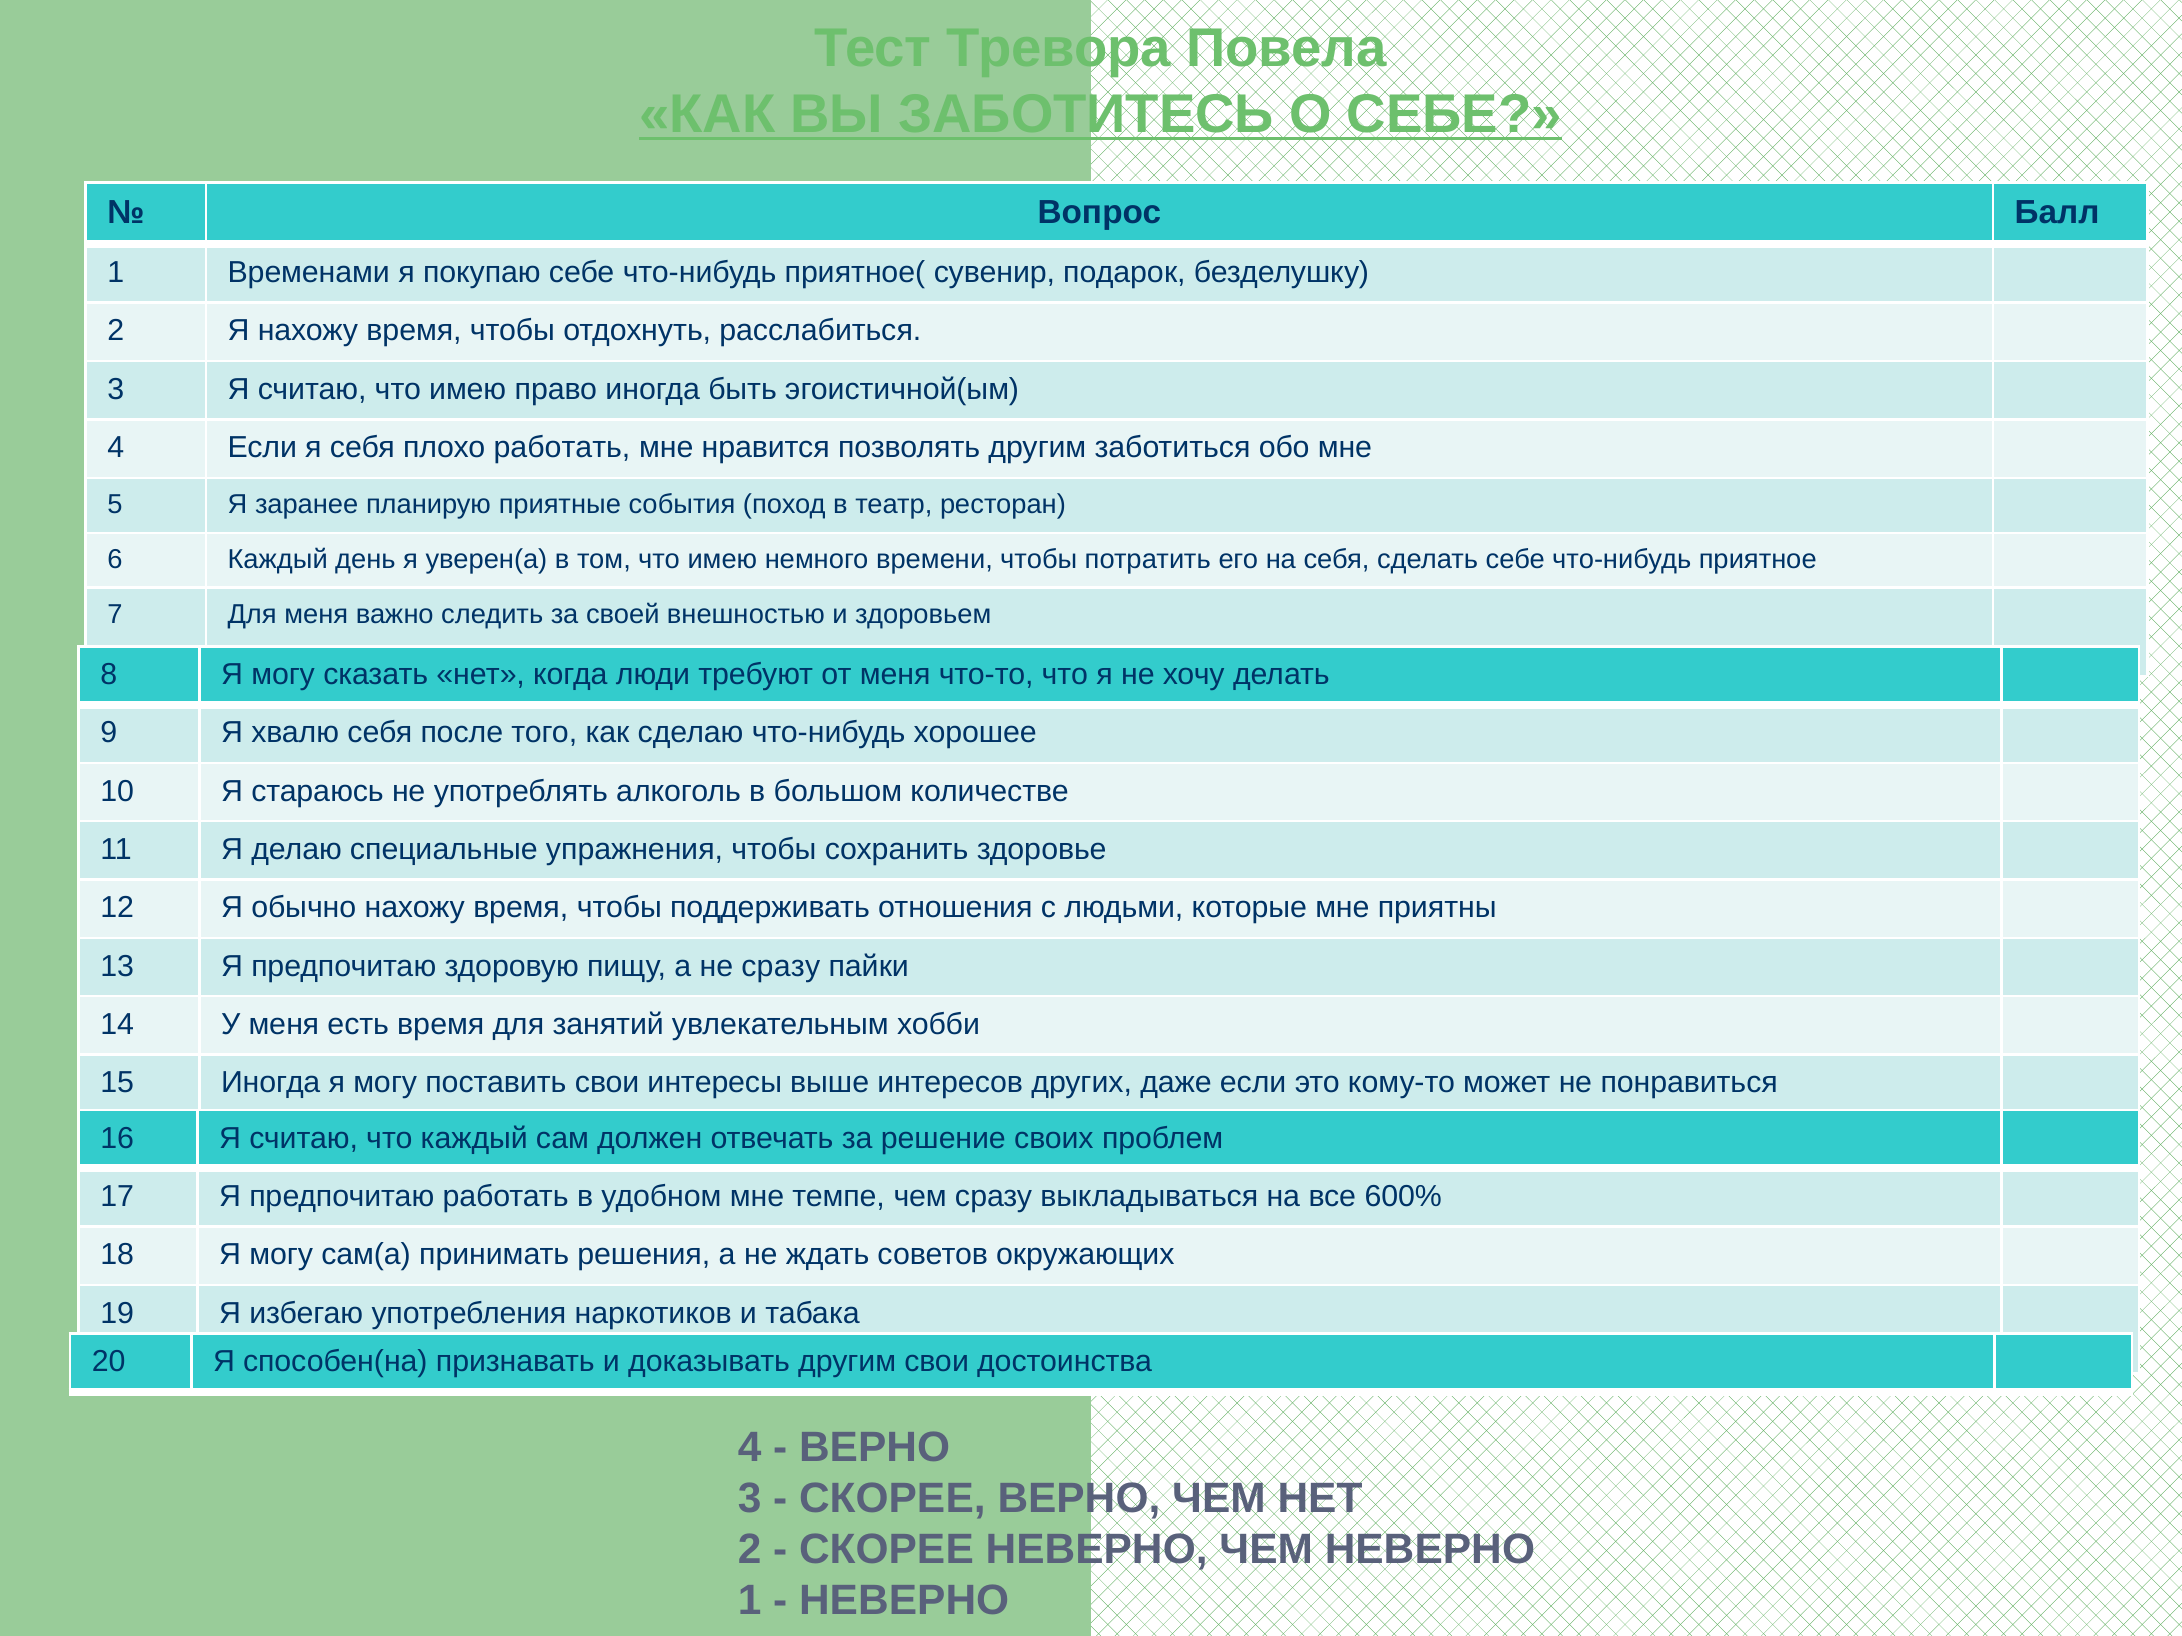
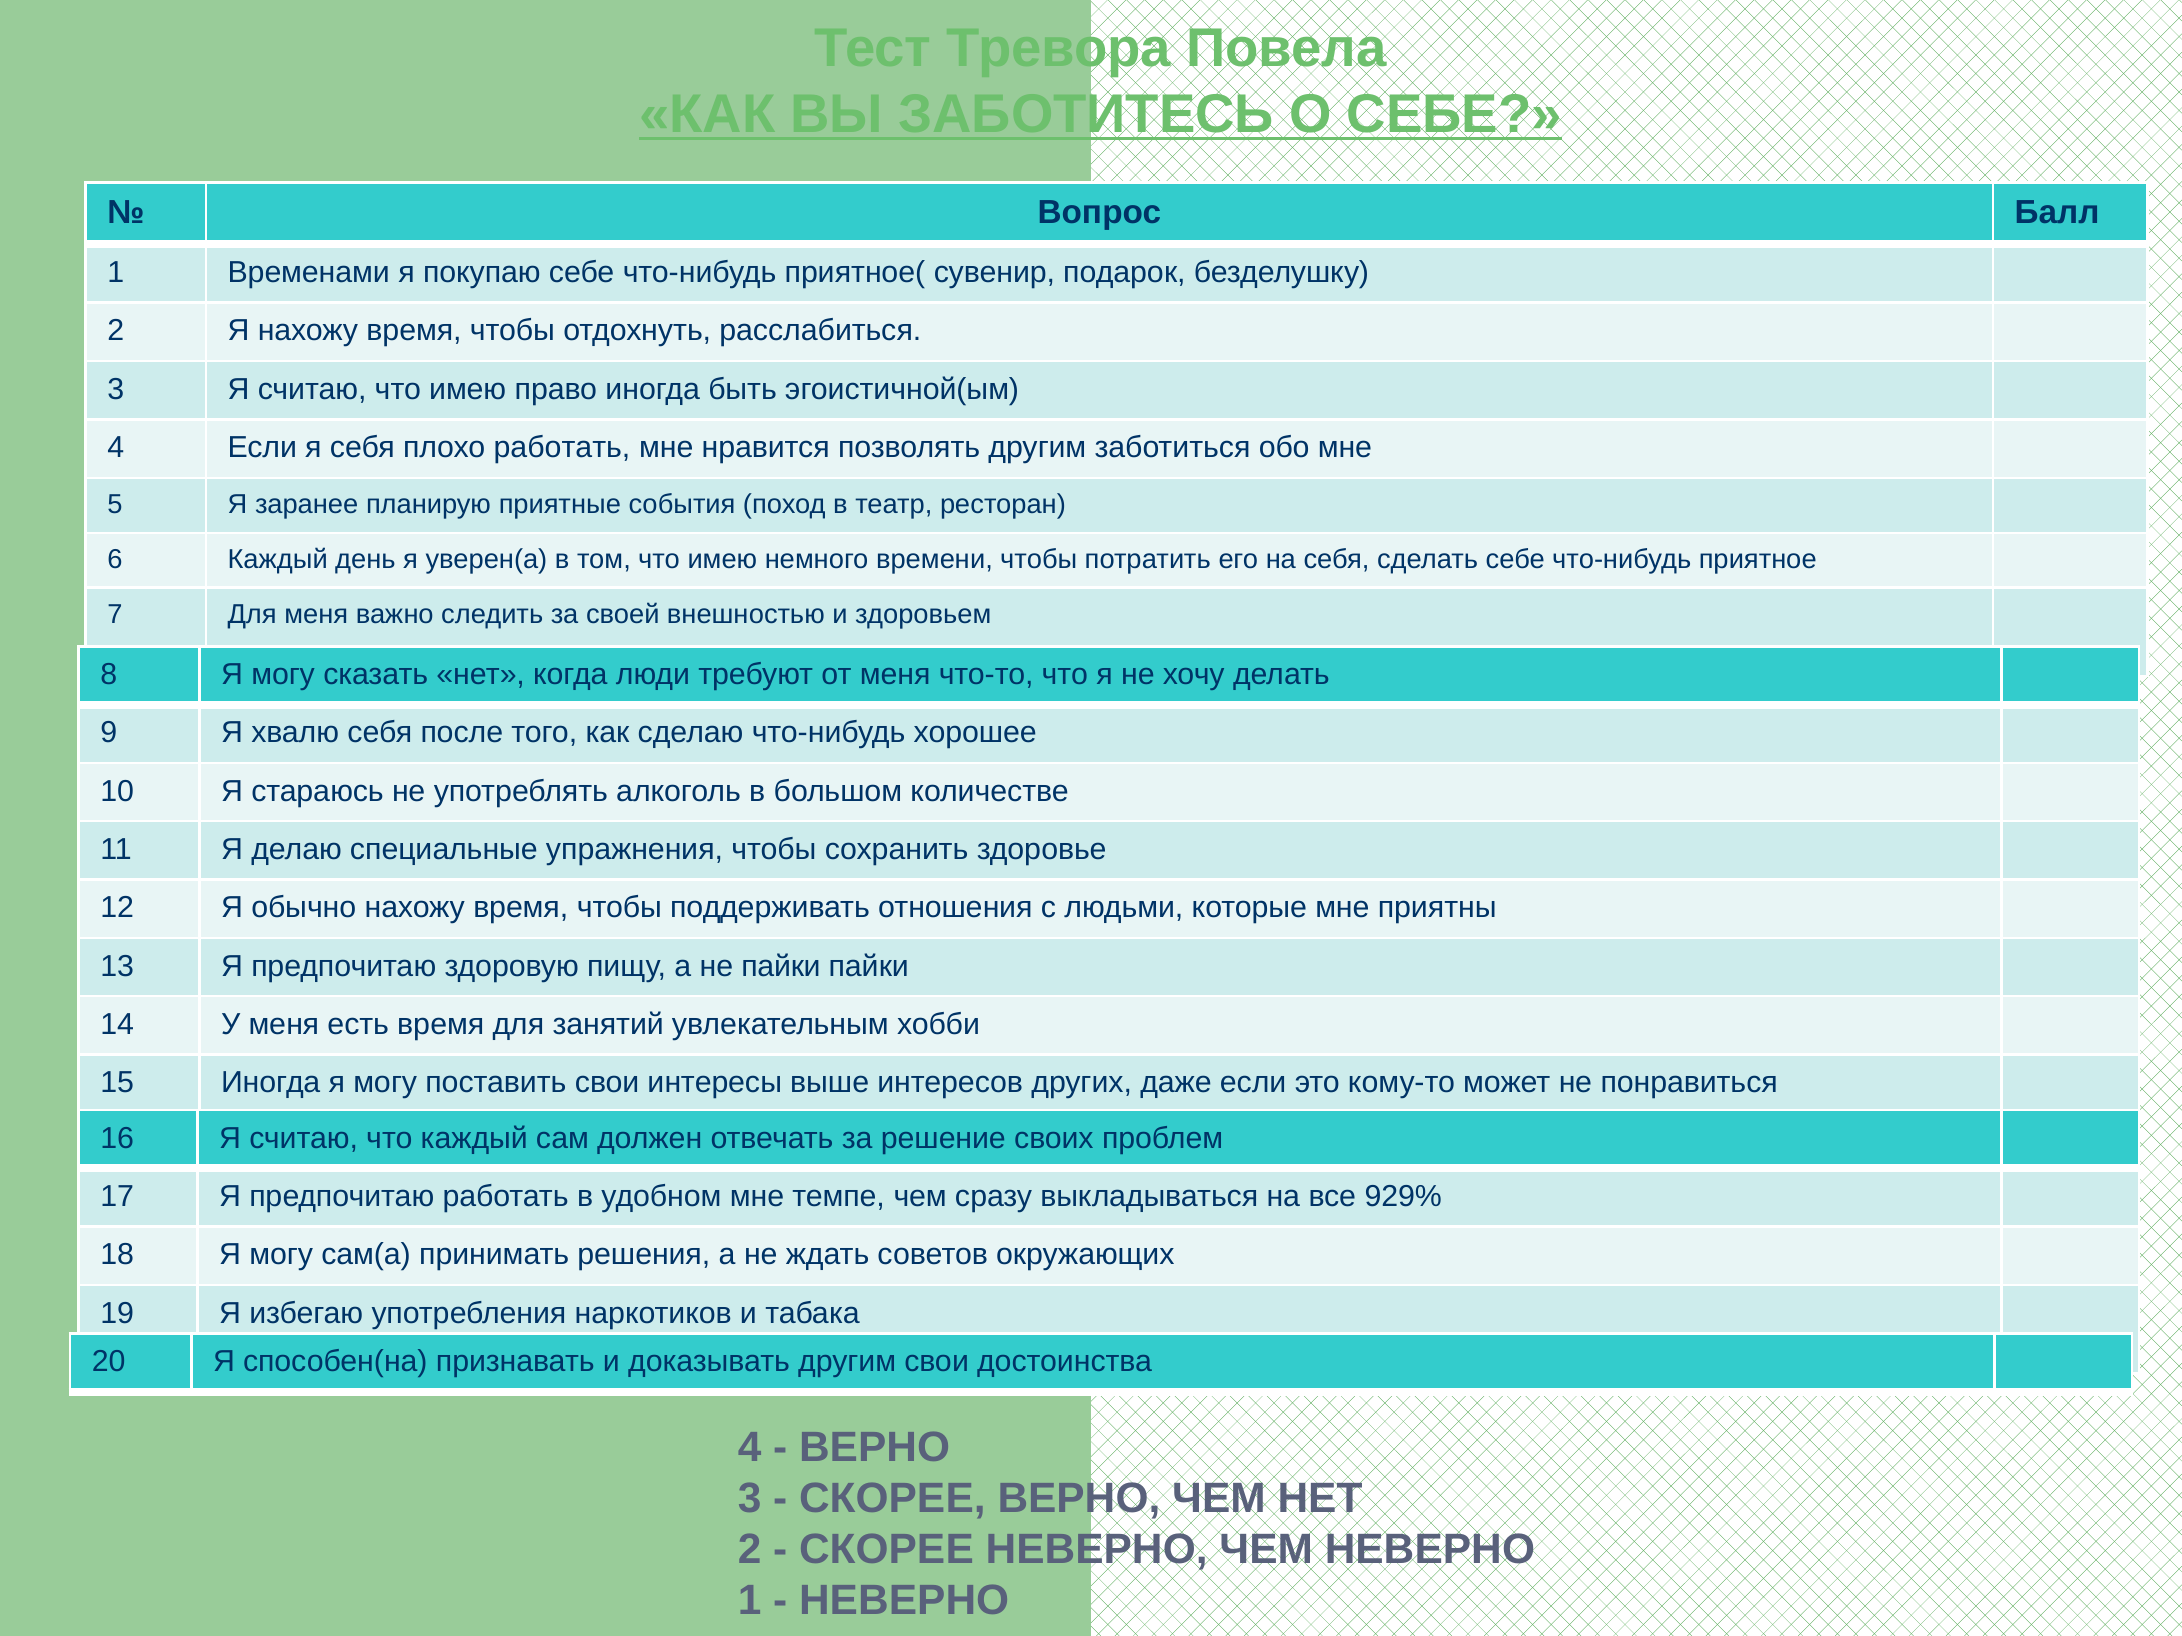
не сразу: сразу -> пайки (781, 966)
600%: 600% -> 929% (1403, 1197)
